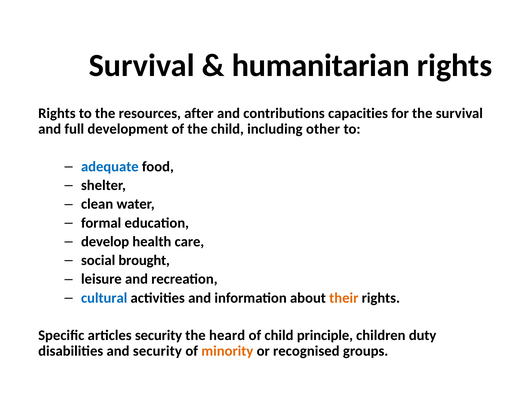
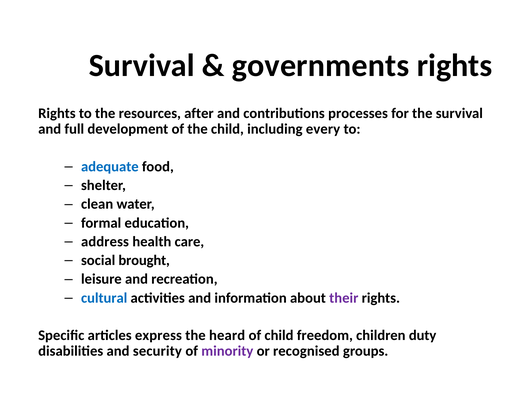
humanitarian: humanitarian -> governments (321, 66)
capacities: capacities -> processes (358, 113)
other: other -> every (323, 129)
develop: develop -> address (105, 242)
their colour: orange -> purple (344, 298)
articles security: security -> express (158, 336)
principle: principle -> freedom (325, 336)
minority colour: orange -> purple (227, 351)
